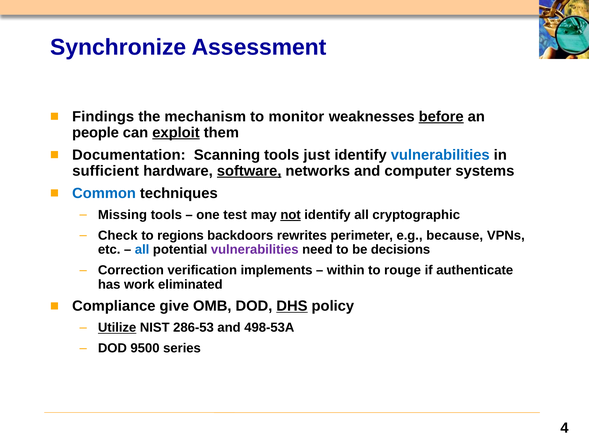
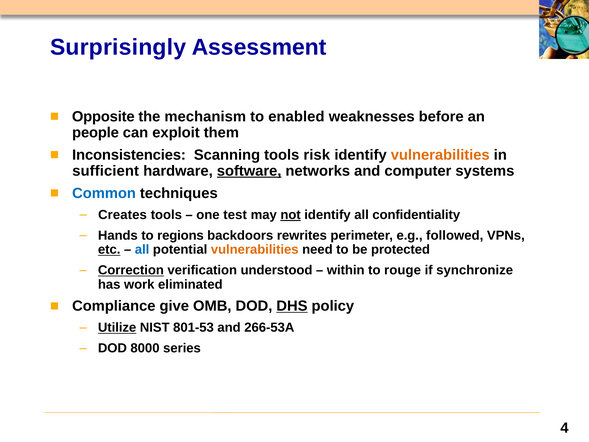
Synchronize: Synchronize -> Surprisingly (118, 47)
Findings: Findings -> Opposite (103, 116)
monitor: monitor -> enabled (296, 116)
before underline: present -> none (441, 116)
exploit underline: present -> none (176, 132)
Documentation: Documentation -> Inconsistencies (129, 155)
just: just -> risk (317, 155)
vulnerabilities colour: blue -> orange (440, 155)
Missing: Missing -> Creates (122, 215)
cryptographic: cryptographic -> confidentiality (416, 215)
Check: Check -> Hands (118, 235)
because: because -> followed (455, 235)
etc underline: none -> present (109, 250)
vulnerabilities colour: purple -> orange (255, 250)
decisions: decisions -> protected (400, 250)
Correction underline: none -> present (131, 270)
implements: implements -> understood (277, 270)
authenticate: authenticate -> synchronize (475, 270)
286-53: 286-53 -> 801-53 (193, 327)
498-53A: 498-53A -> 266-53A (269, 327)
9500: 9500 -> 8000 (145, 348)
